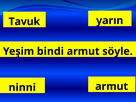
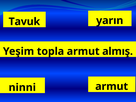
bindi: bindi -> topla (50, 51)
söyle: söyle -> almış (118, 51)
